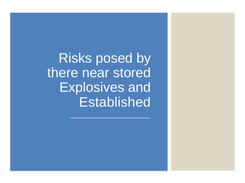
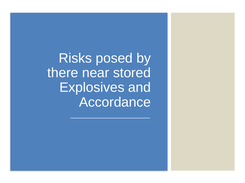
Established: Established -> Accordance (115, 103)
